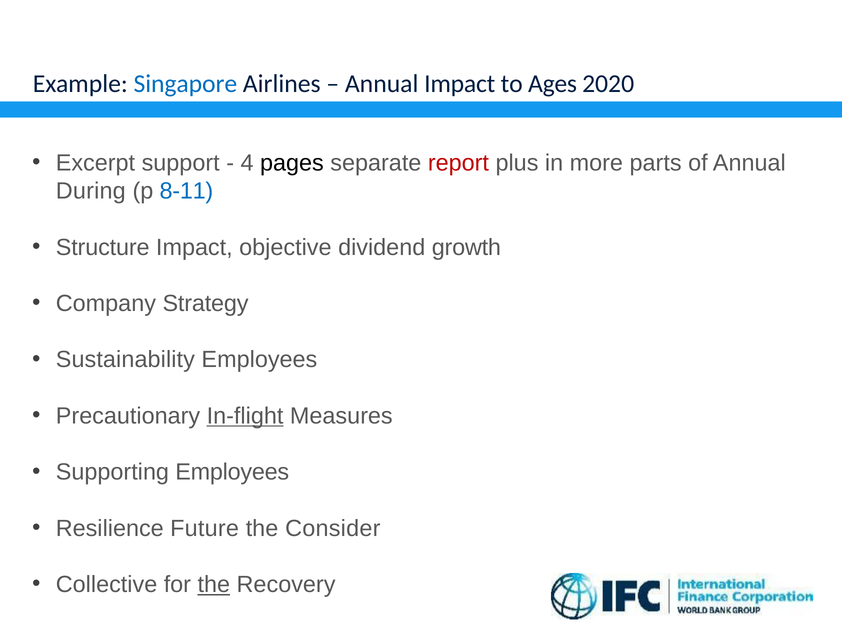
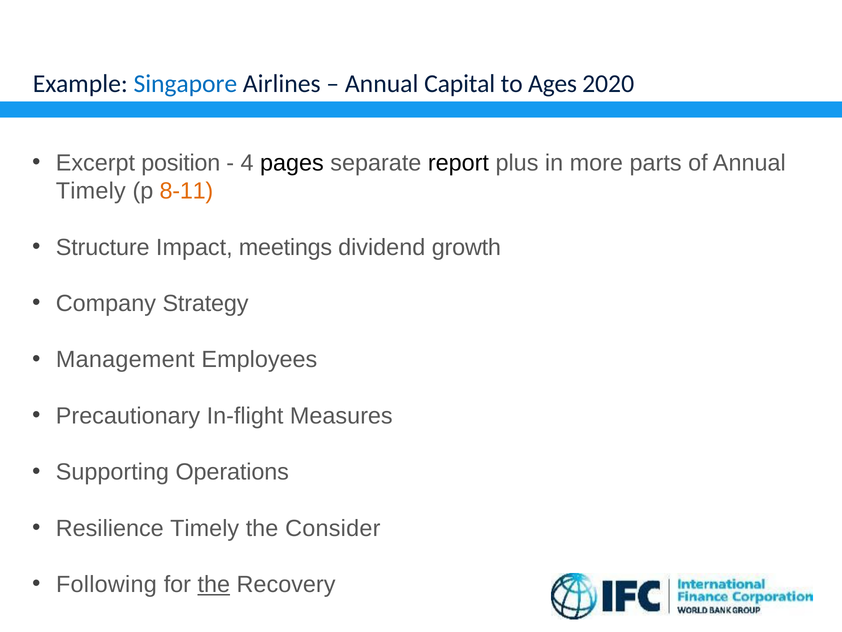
Annual Impact: Impact -> Capital (460, 84)
support: support -> position (181, 163)
report colour: red -> black (458, 163)
During: During -> Timely (91, 191)
8-11 colour: blue -> orange (186, 191)
objective: objective -> meetings (285, 247)
Sustainability: Sustainability -> Management (125, 359)
In-flight underline: present -> none (245, 416)
Supporting Employees: Employees -> Operations (232, 472)
Resilience Future: Future -> Timely (205, 528)
Collective: Collective -> Following (106, 584)
